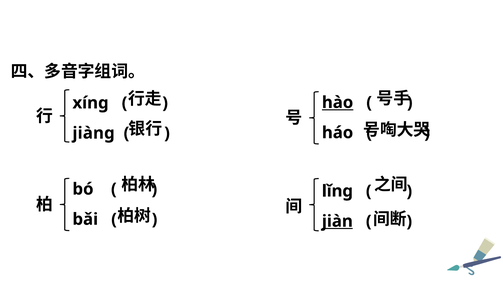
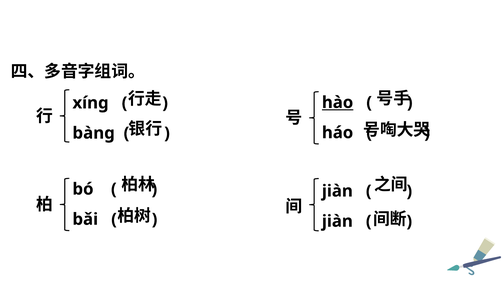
jiàng: jiàng -> bànɡ (94, 133)
lǐnɡ: lǐnɡ -> jiàn (337, 191)
jiàn underline: present -> none (337, 221)
